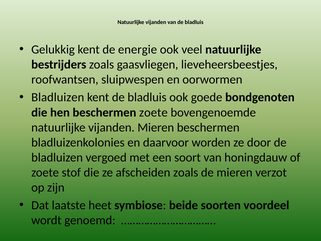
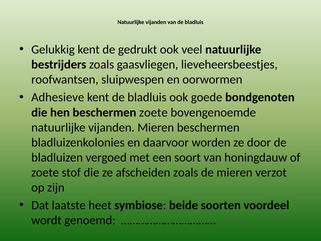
energie: energie -> gedrukt (138, 49)
Bladluizen: Bladluizen -> Adhesieve (58, 97)
